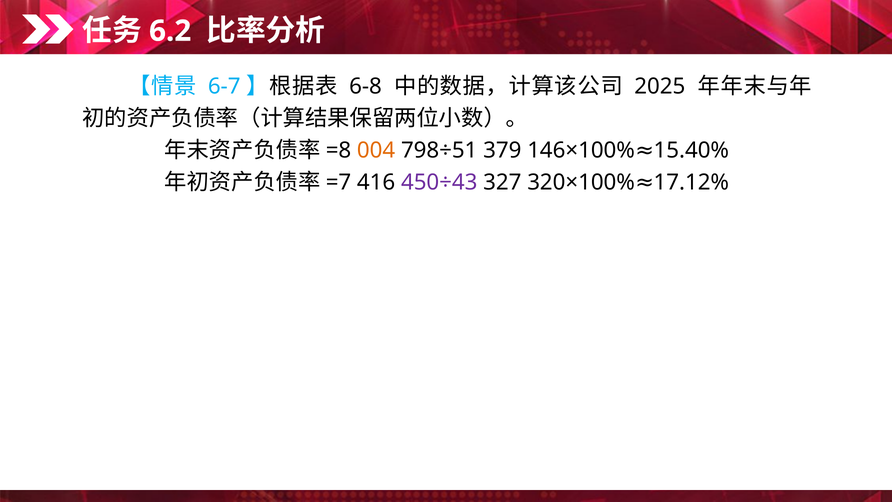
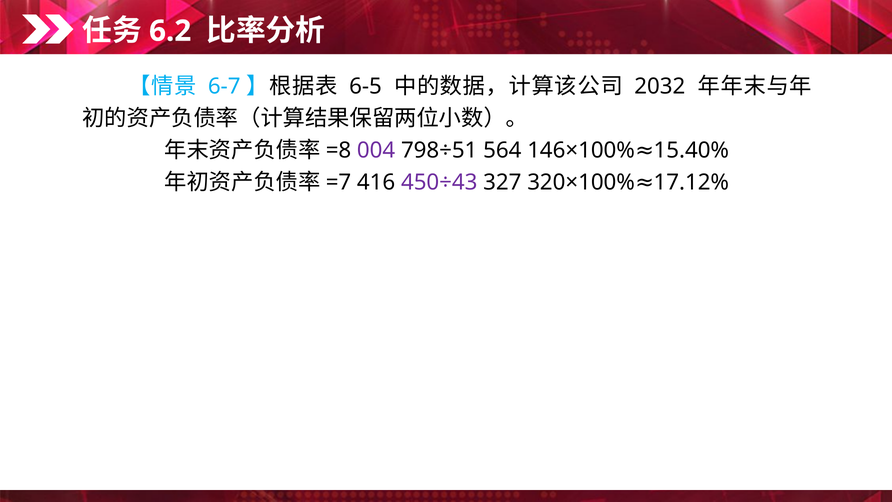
6-8: 6-8 -> 6-5 (366, 86)
2025: 2025 -> 2032 (660, 86)
004 colour: orange -> purple (376, 150)
379: 379 -> 564 (502, 150)
